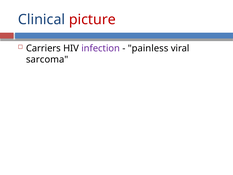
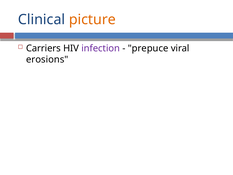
picture colour: red -> orange (92, 19)
painless: painless -> prepuce (148, 48)
sarcoma: sarcoma -> erosions (47, 59)
